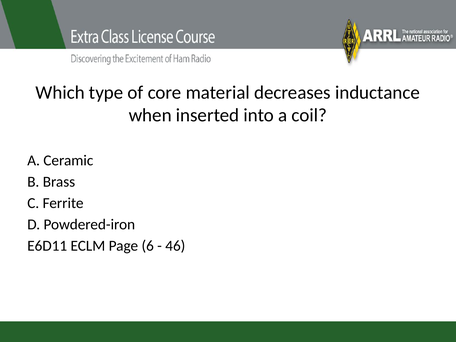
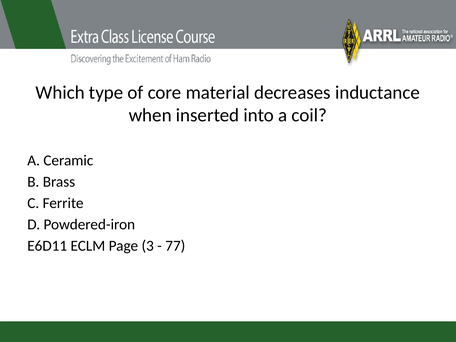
6: 6 -> 3 (148, 246)
46: 46 -> 77 (175, 246)
